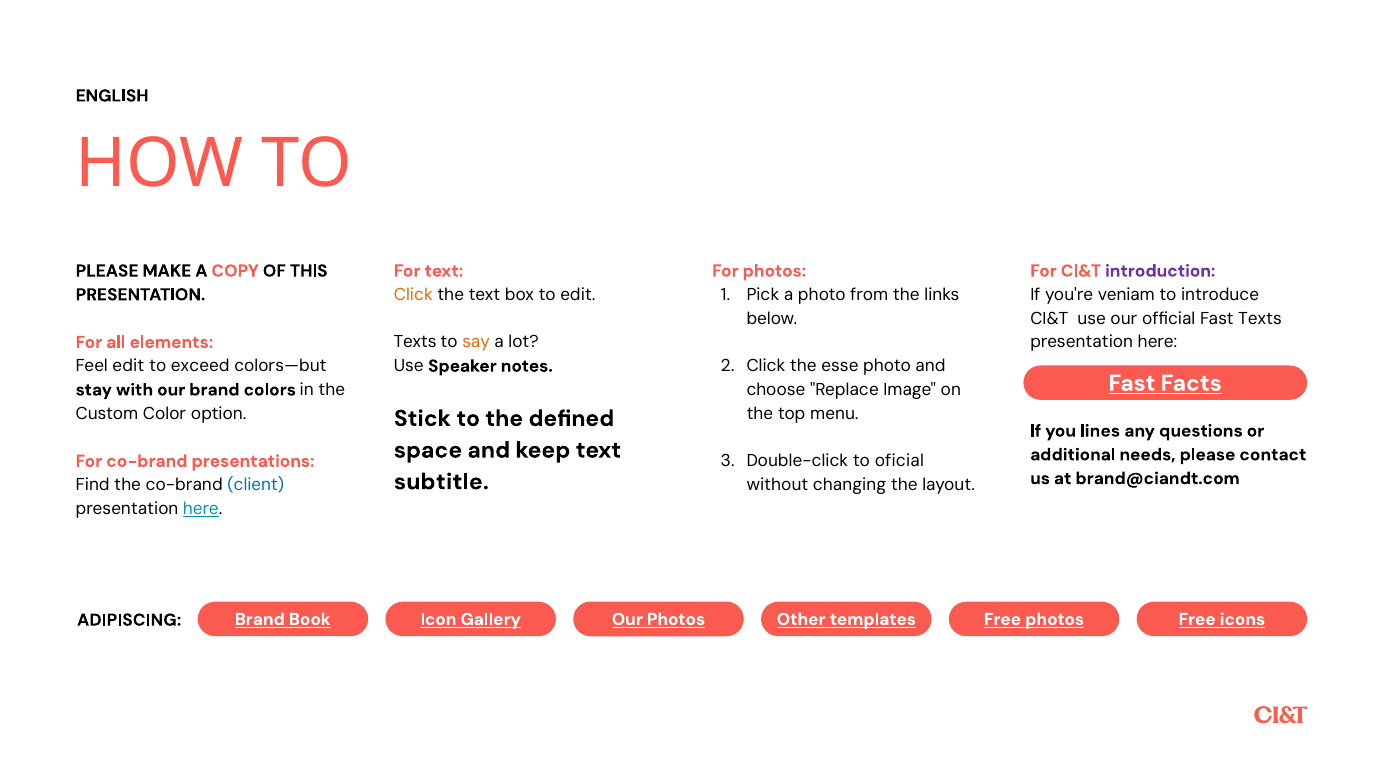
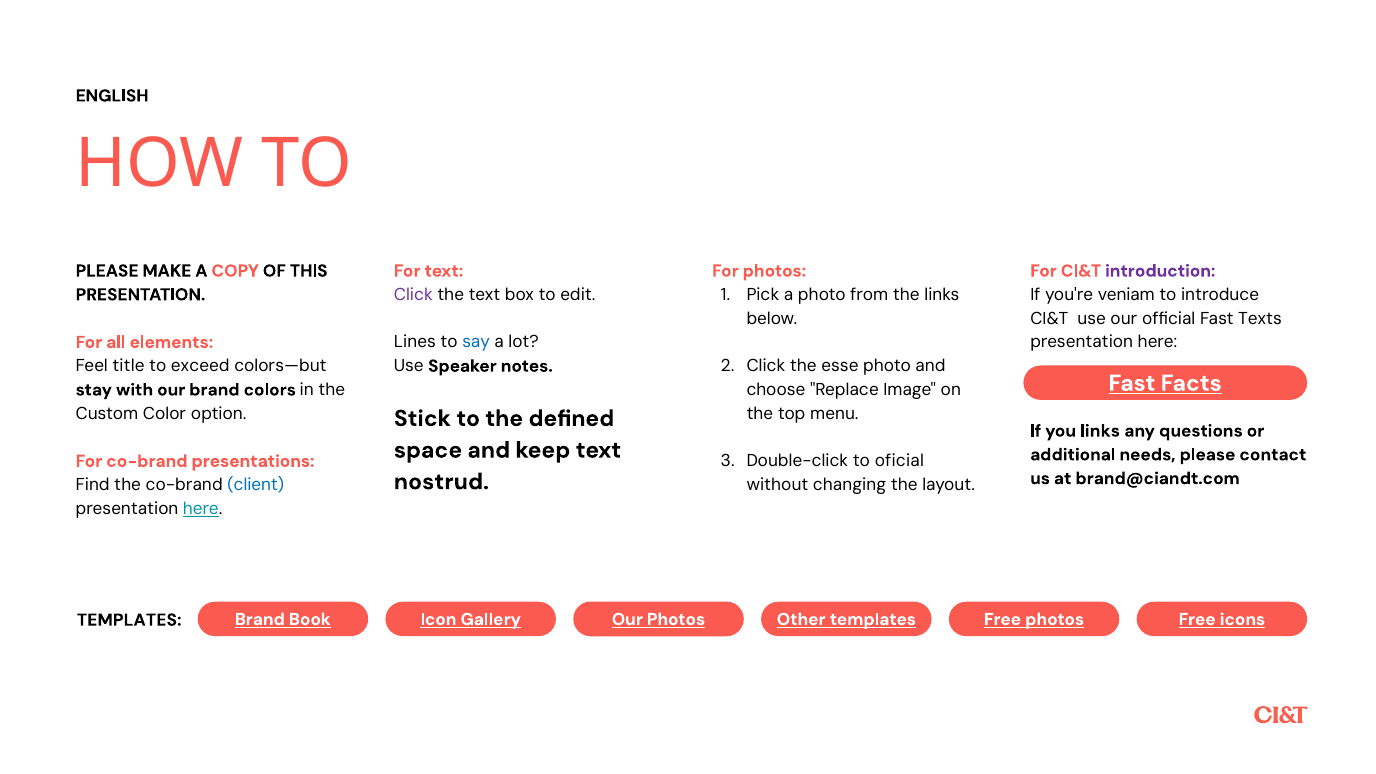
Click colour: orange -> purple (413, 295)
Texts: Texts -> Lines (415, 342)
say colour: orange -> blue (476, 342)
Feel edit: edit -> title (128, 366)
you lines: lines -> links (1100, 431)
subtitle: subtitle -> nostrud (441, 482)
ADIPISCING: ADIPISCING -> TEMPLATES (129, 620)
